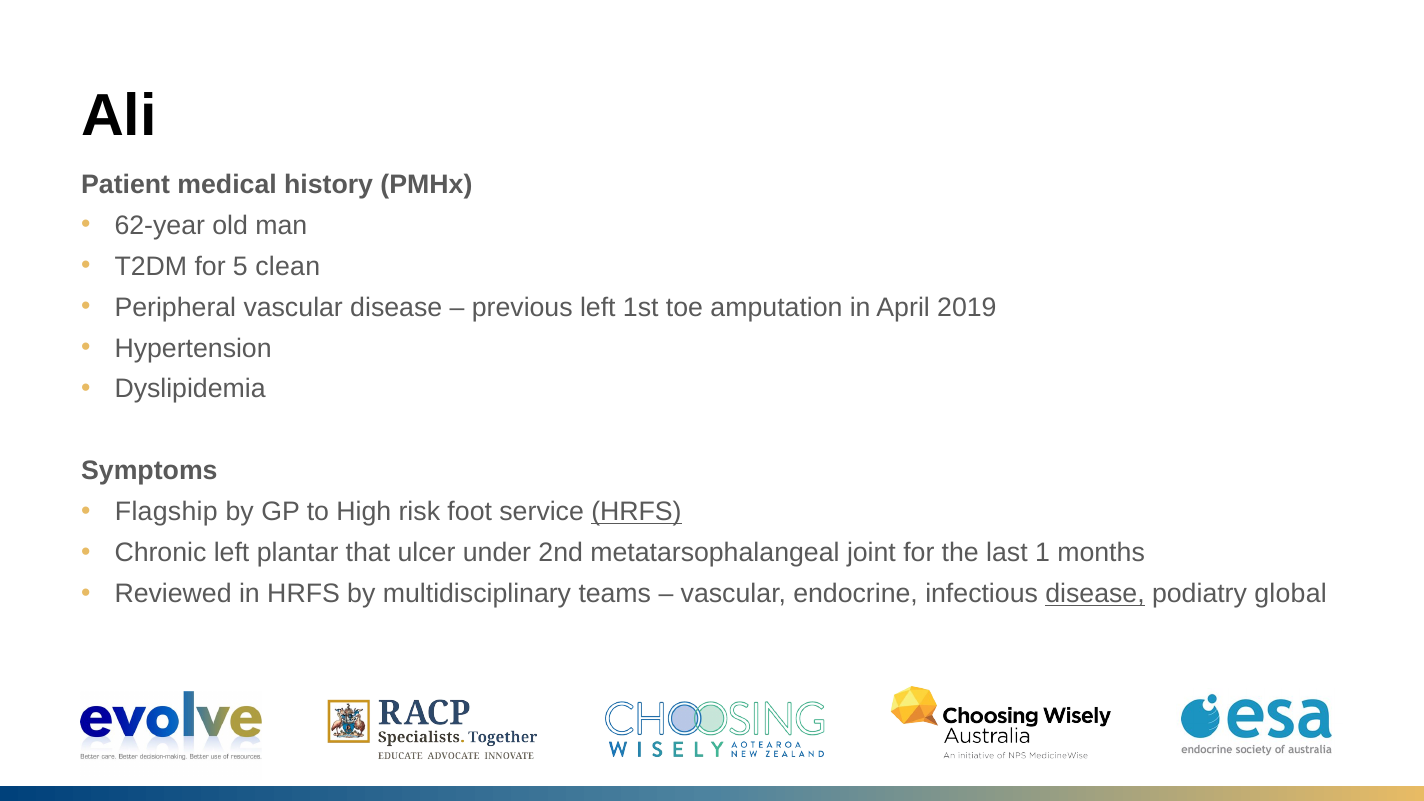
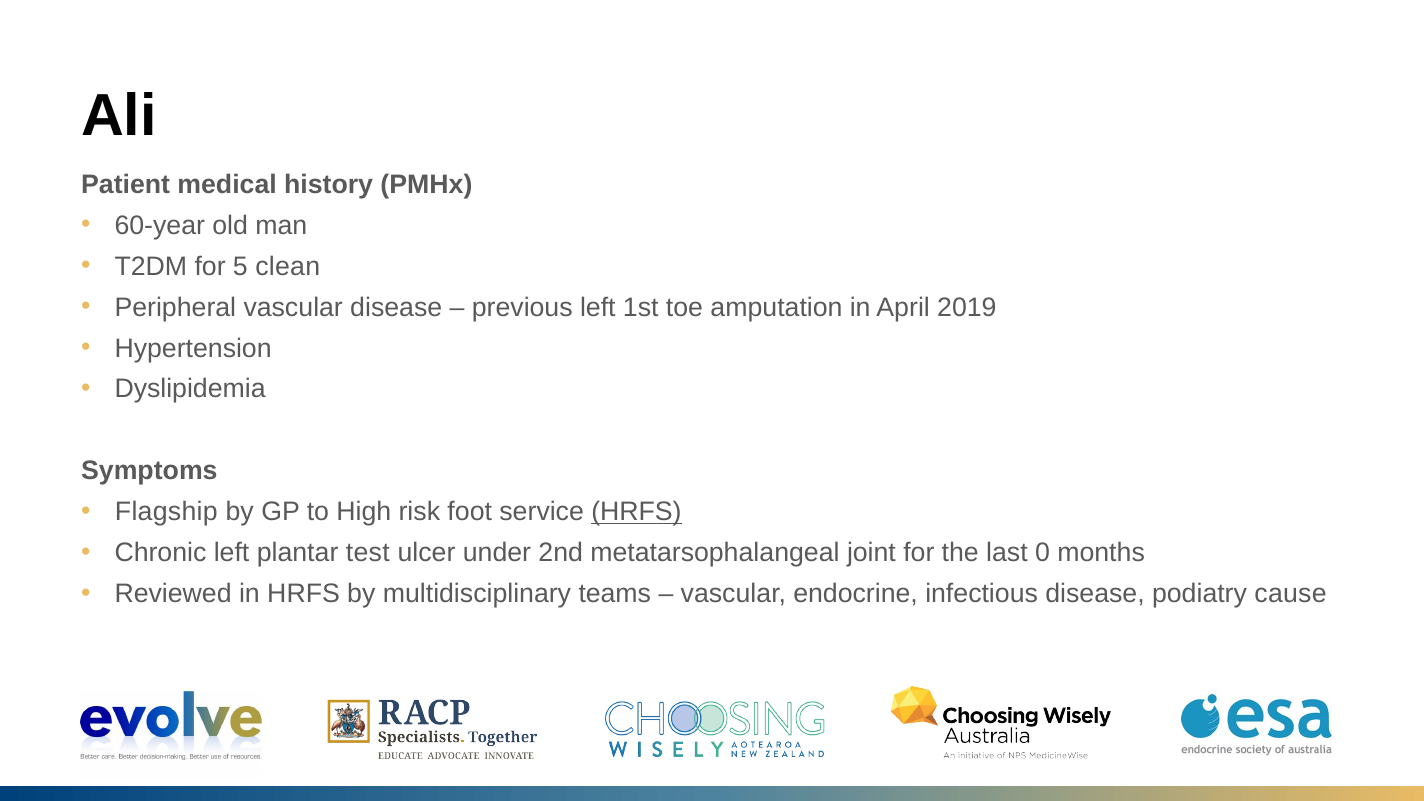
62-year: 62-year -> 60-year (160, 225)
that: that -> test (368, 553)
1: 1 -> 0 (1043, 553)
disease underline: present -> none (1095, 594)
global: global -> cause (1291, 594)
